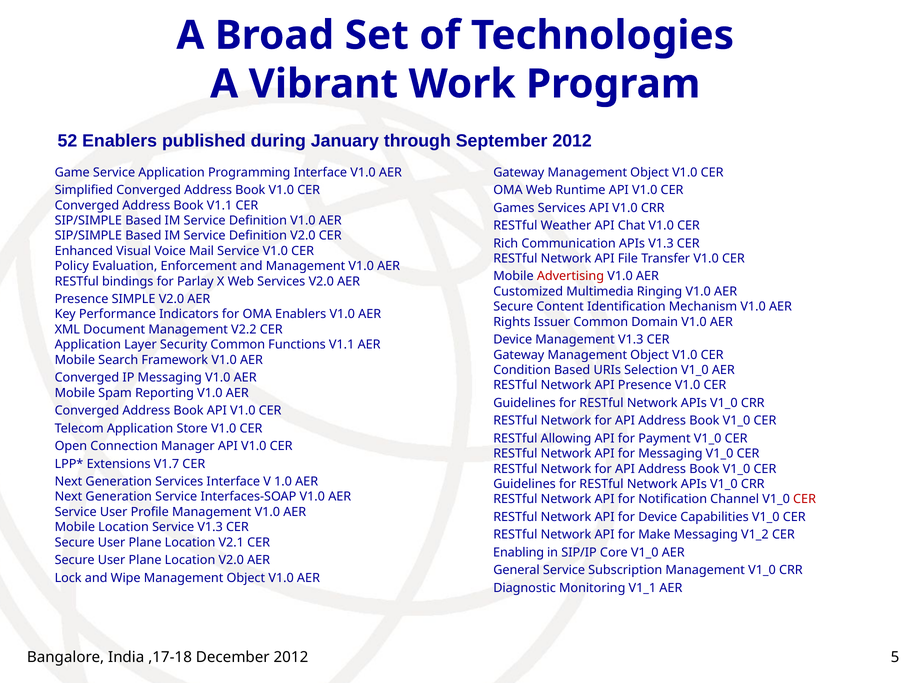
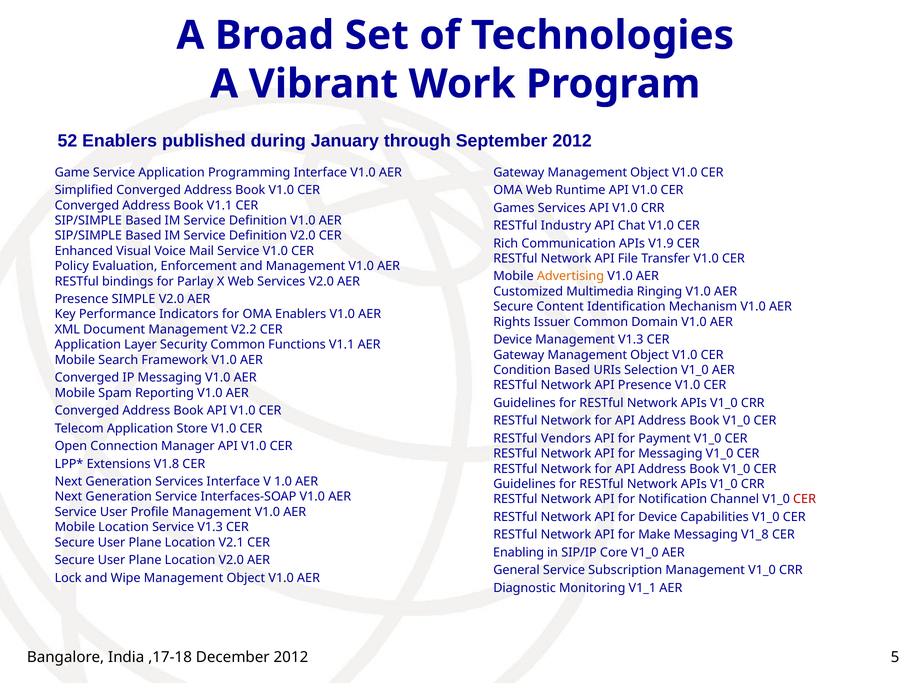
Weather: Weather -> Industry (566, 226)
APIs V1.3: V1.3 -> V1.9 (661, 243)
Advertising colour: red -> orange (570, 276)
Allowing: Allowing -> Vendors (566, 439)
V1.7: V1.7 -> V1.8 (166, 464)
V1_2: V1_2 -> V1_8 (755, 535)
